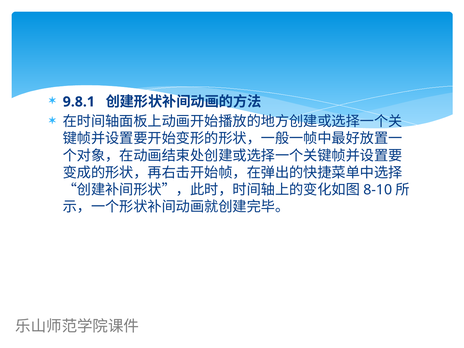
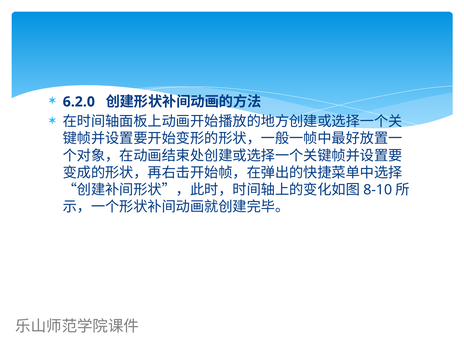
9.8.1: 9.8.1 -> 6.2.0 (79, 102)
